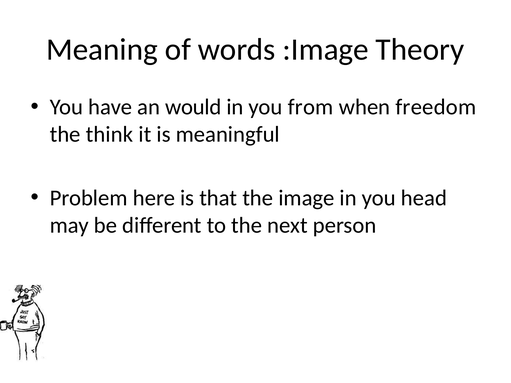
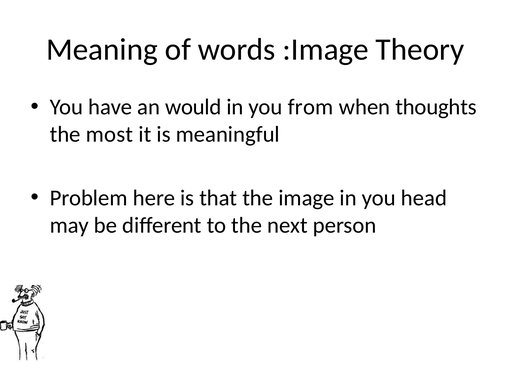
freedom: freedom -> thoughts (436, 107)
think: think -> most (109, 134)
